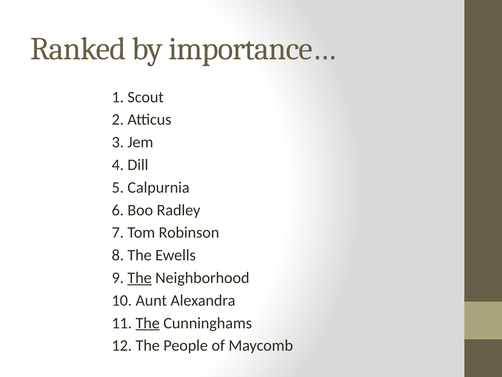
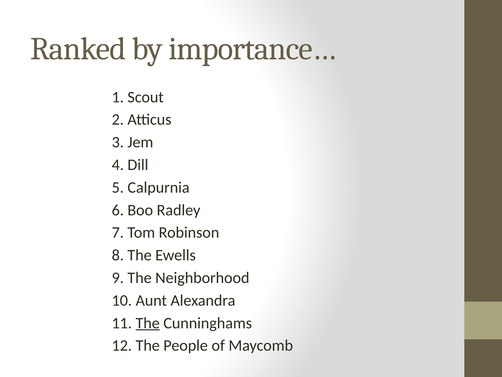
The underline: present -> none (140, 277)
